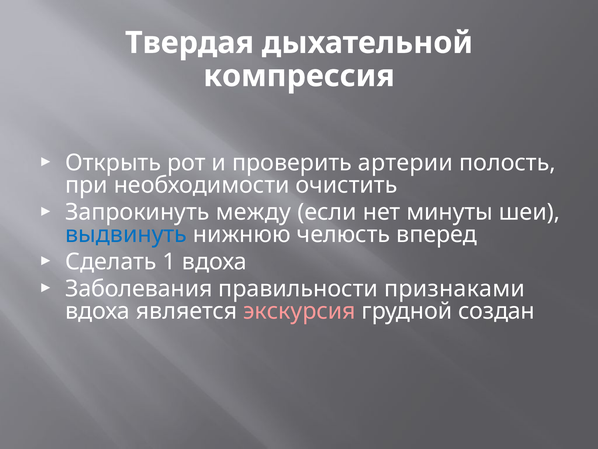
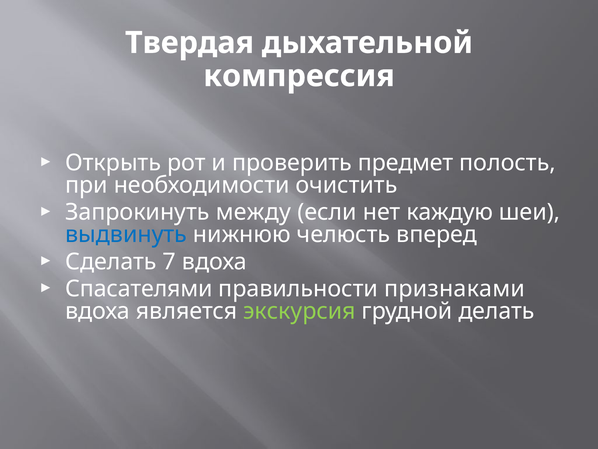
артерии: артерии -> предмет (406, 163)
минуты: минуты -> каждую (450, 212)
1: 1 -> 7 (169, 261)
Заболевания: Заболевания -> Спасателями (139, 288)
экскурсия colour: pink -> light green (299, 311)
создан: создан -> делать (496, 311)
